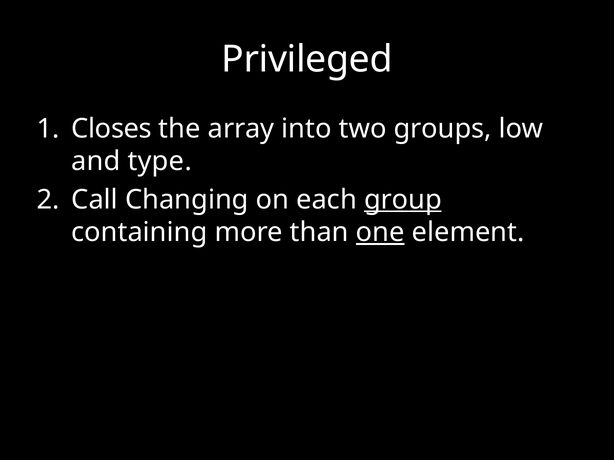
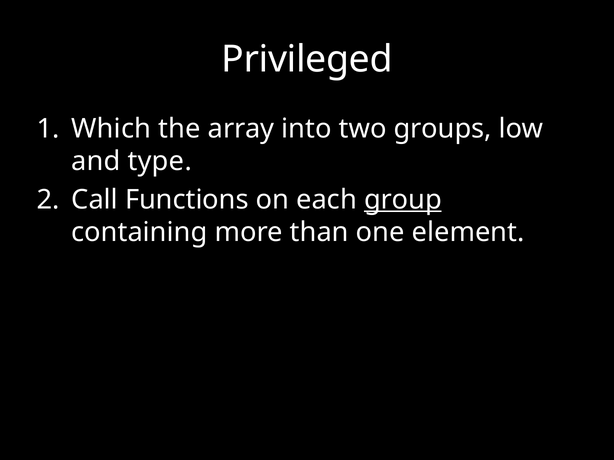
Closes: Closes -> Which (111, 129)
Changing: Changing -> Functions (187, 200)
one underline: present -> none (380, 233)
